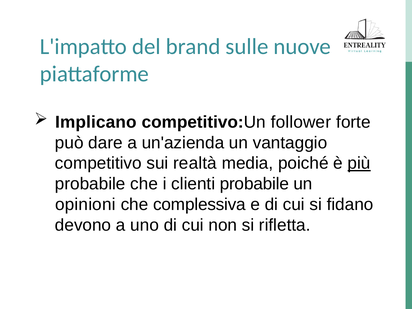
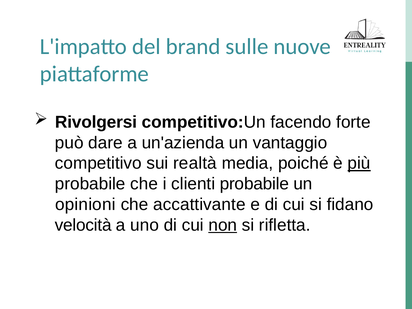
Implicano: Implicano -> Rivolgersi (96, 122)
follower: follower -> facendo (301, 122)
complessiva: complessiva -> accattivante (199, 204)
devono: devono -> velocità (83, 225)
non underline: none -> present (223, 225)
